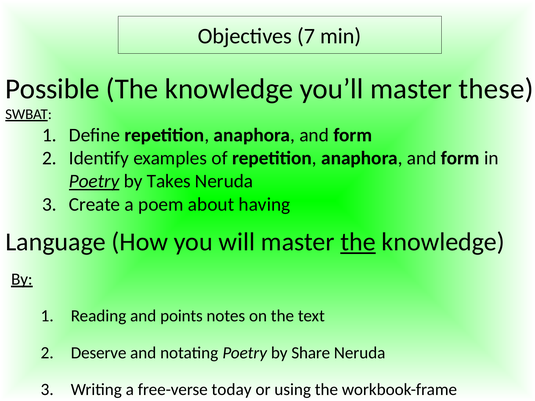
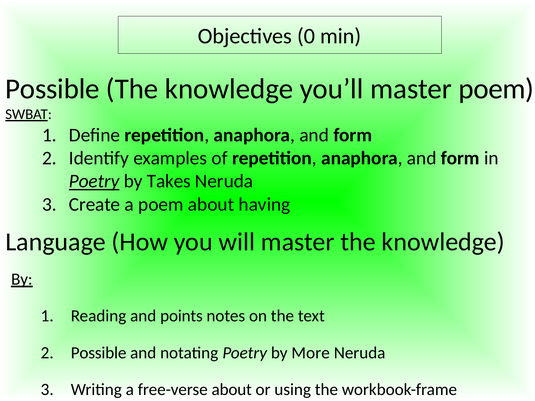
7: 7 -> 0 (306, 36)
master these: these -> poem (496, 89)
the underline: present -> none (358, 242)
2 Deserve: Deserve -> Possible (99, 353)
Share: Share -> More (311, 353)
free-verse today: today -> about (232, 390)
